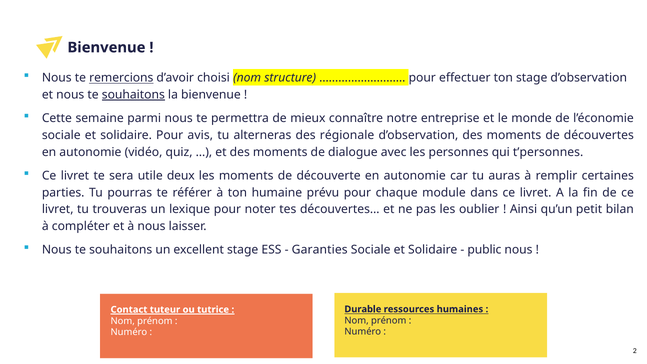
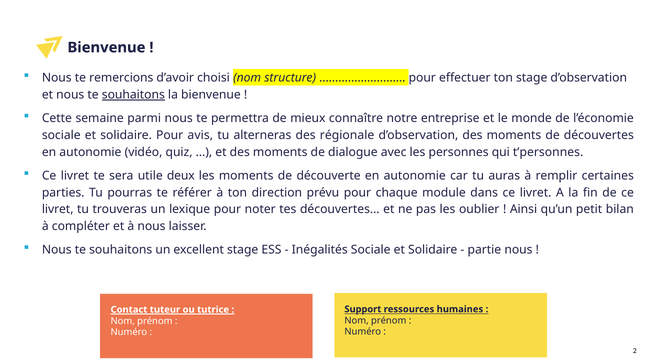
remercions underline: present -> none (121, 78)
humaine: humaine -> direction (277, 193)
Garanties: Garanties -> Inégalités (320, 250)
public: public -> partie (484, 250)
Durable: Durable -> Support (363, 309)
